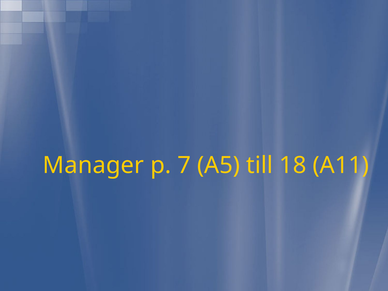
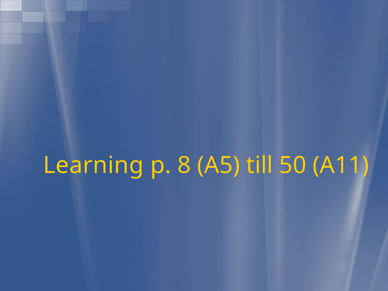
Manager: Manager -> Learning (93, 165)
7: 7 -> 8 (184, 165)
18: 18 -> 50 (293, 165)
